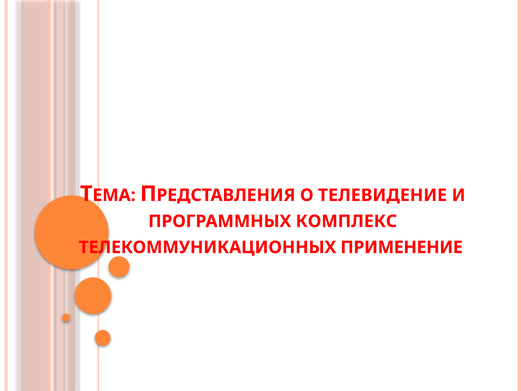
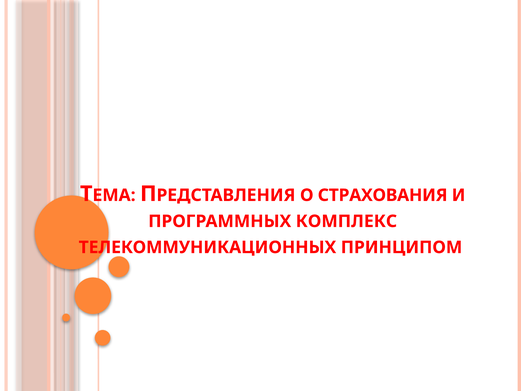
ТЕЛЕВИДЕНИЕ: ТЕЛЕВИДЕНИЕ -> СТРАХОВАНИЯ (383, 195)
ПРИМЕНЕНИЕ: ПРИМЕНЕНИЕ -> ПРИНЦИПОМ (402, 247)
